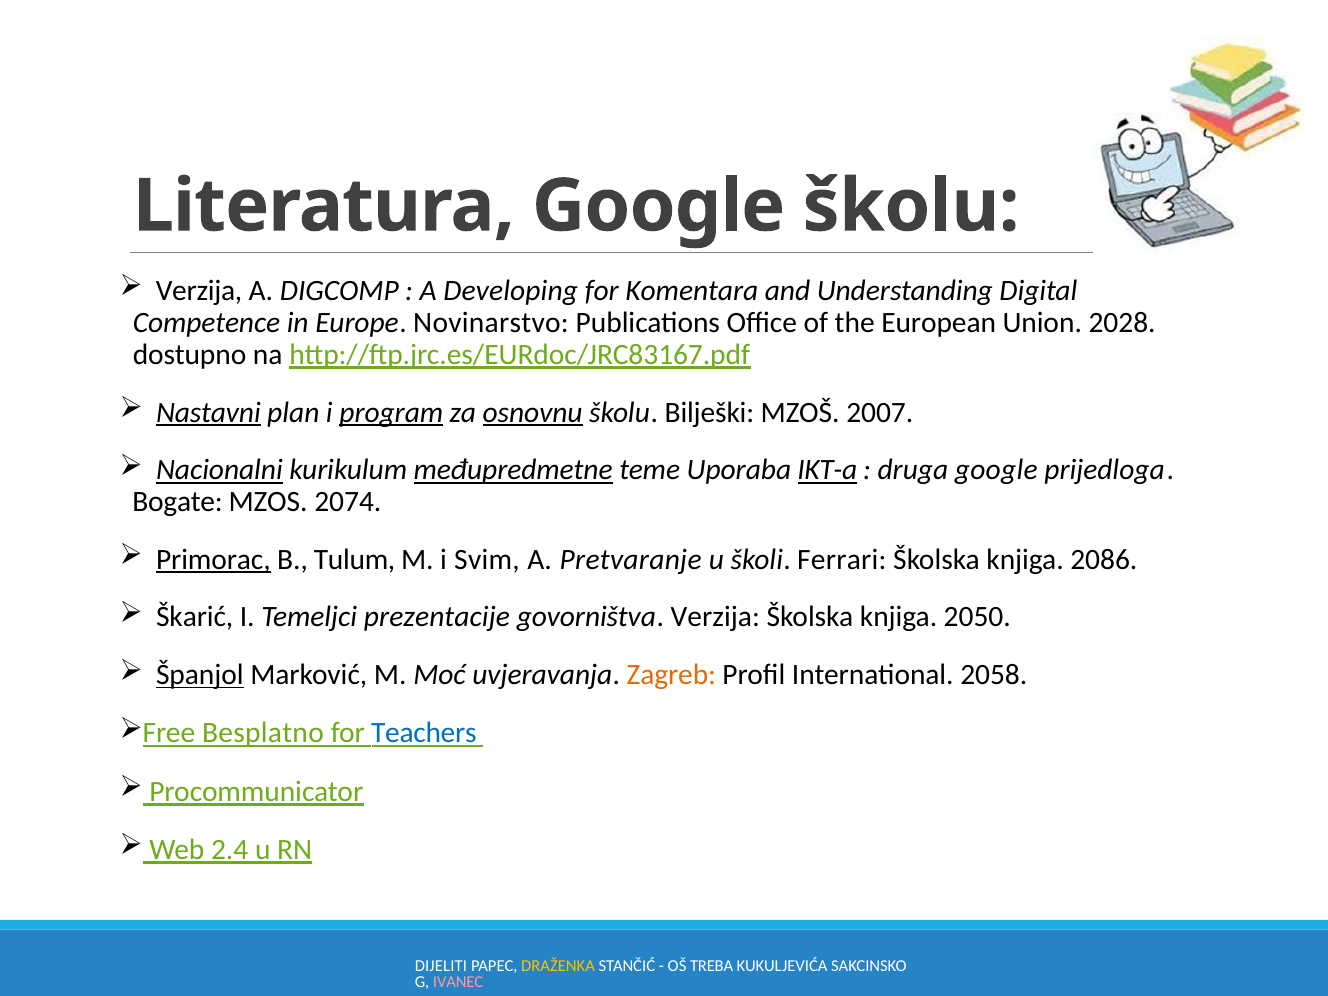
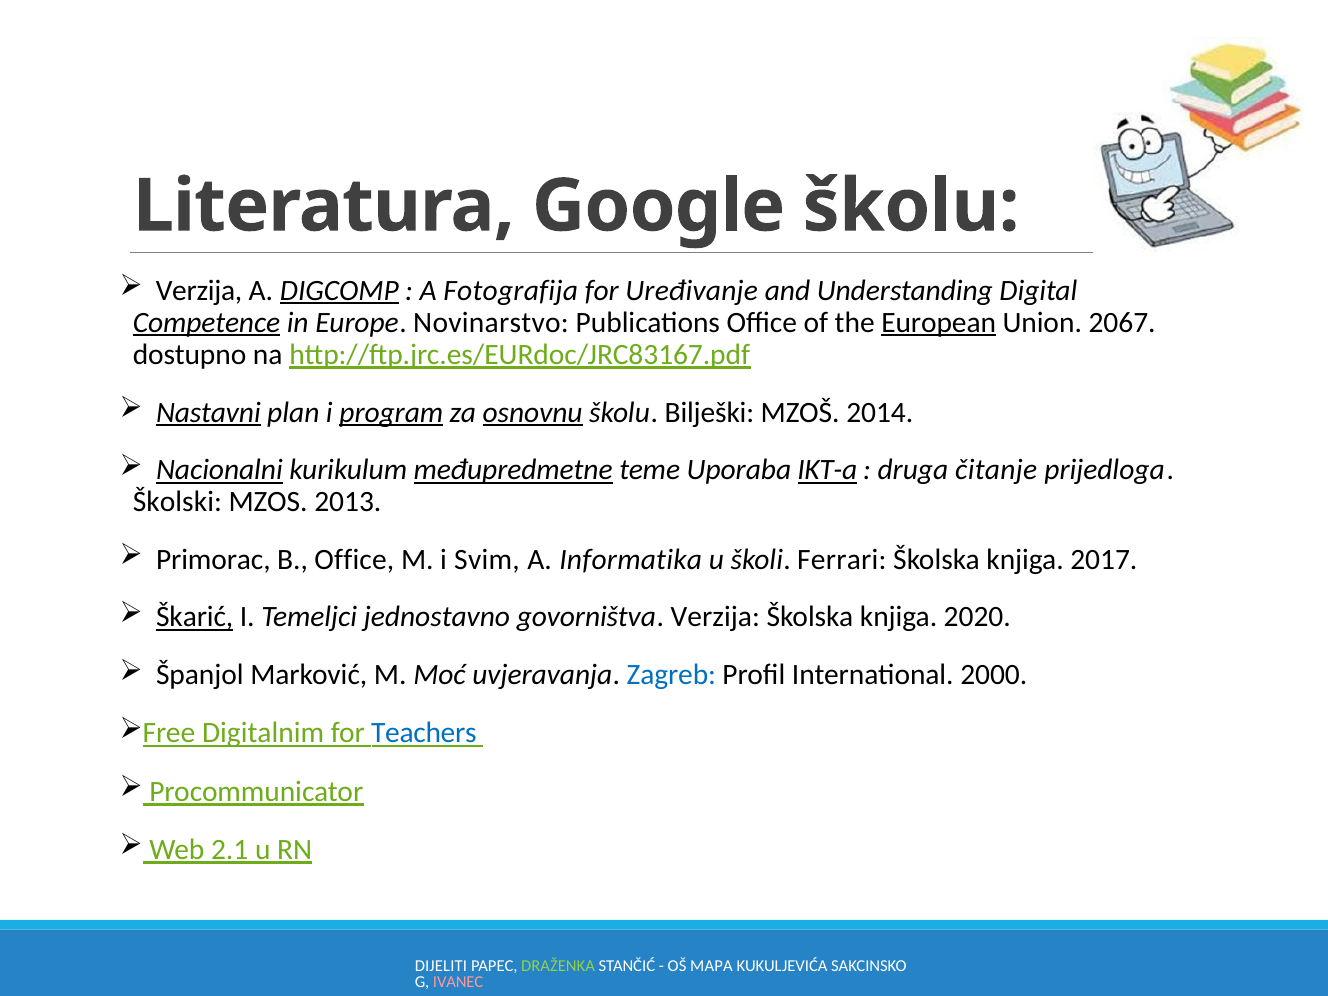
DIGCOMP underline: none -> present (339, 290)
Developing: Developing -> Fotografija (511, 290)
Komentara: Komentara -> Uređivanje (692, 290)
Competence underline: none -> present (207, 322)
European underline: none -> present (939, 322)
2028: 2028 -> 2067 (1122, 322)
2007: 2007 -> 2014 (880, 412)
druga google: google -> čitanje (996, 470)
Bogate: Bogate -> Školski (177, 502)
2074: 2074 -> 2013 (348, 502)
Primorac underline: present -> none (213, 560)
B Tulum: Tulum -> Office (354, 560)
Pretvaranje: Pretvaranje -> Informatika (631, 560)
2086: 2086 -> 2017 (1104, 560)
Škarić underline: none -> present (195, 617)
prezentacije: prezentacije -> jednostavno (437, 617)
2050: 2050 -> 2020 (977, 617)
Španjol underline: present -> none (200, 675)
Zagreb colour: orange -> blue (671, 675)
2058: 2058 -> 2000 (994, 675)
Besplatno: Besplatno -> Digitalnim (263, 733)
2.4: 2.4 -> 2.1 (230, 850)
DRAŽENKA colour: yellow -> light green (558, 966)
TREBA: TREBA -> MAPA (711, 966)
